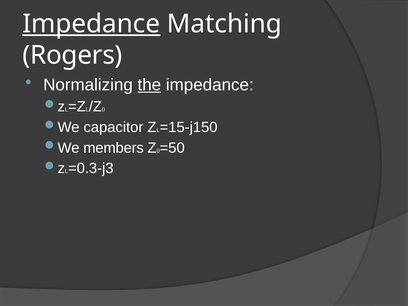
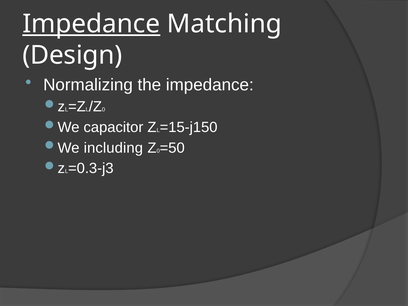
Rogers: Rogers -> Design (72, 55)
the underline: present -> none (149, 85)
members: members -> including (113, 148)
